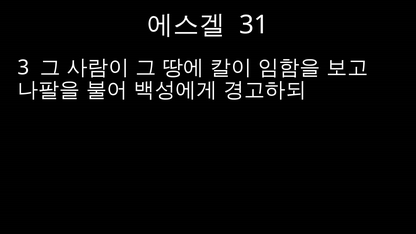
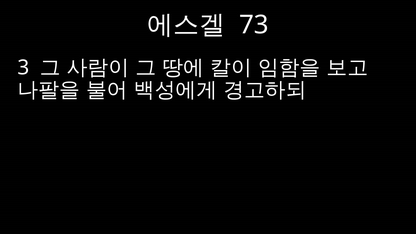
31: 31 -> 73 (254, 25)
